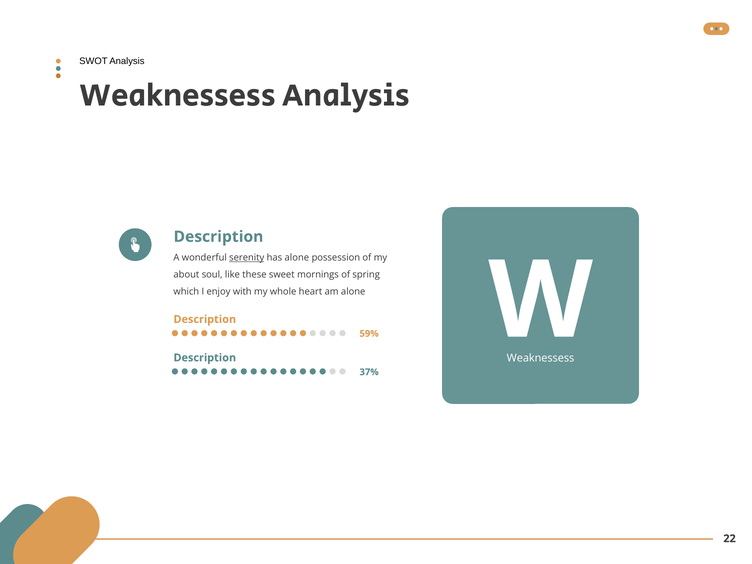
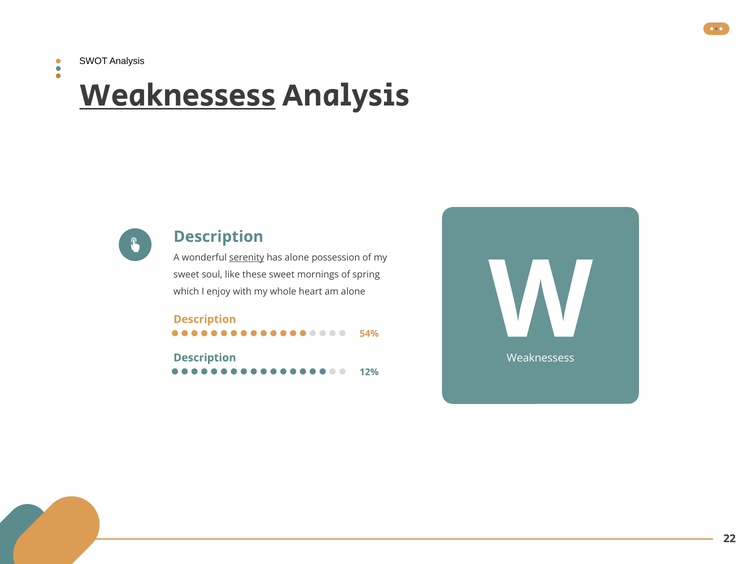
Weaknessess underline: none -> present (178, 95)
about: about -> sweet (186, 275)
59%: 59% -> 54% (369, 334)
37%: 37% -> 12% (369, 372)
